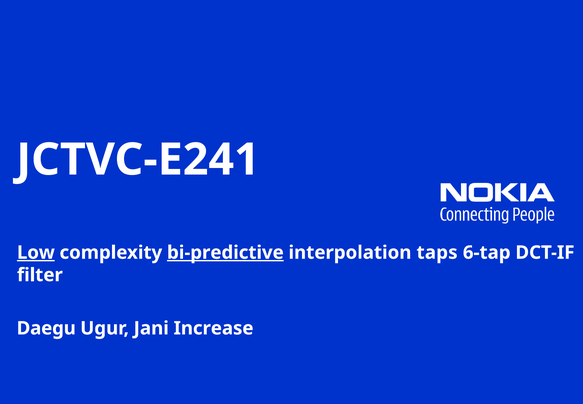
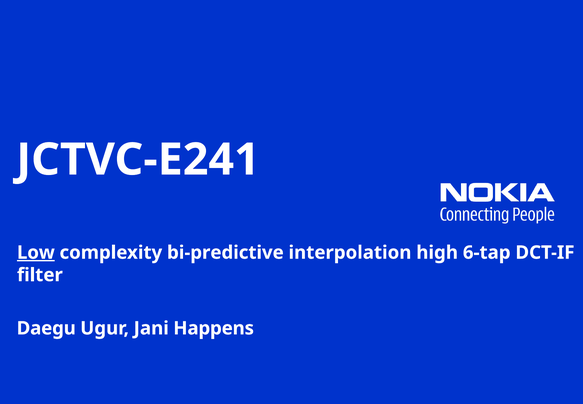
bi-predictive underline: present -> none (225, 252)
taps: taps -> high (437, 252)
Increase: Increase -> Happens (214, 328)
